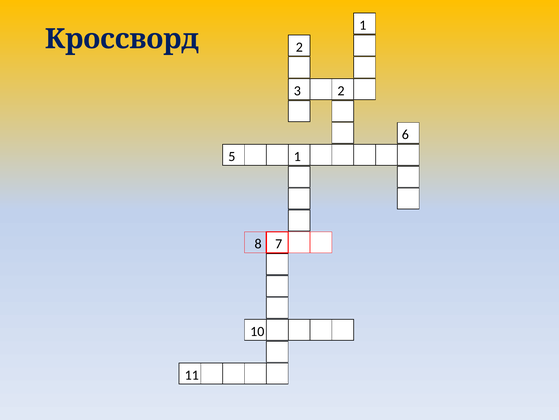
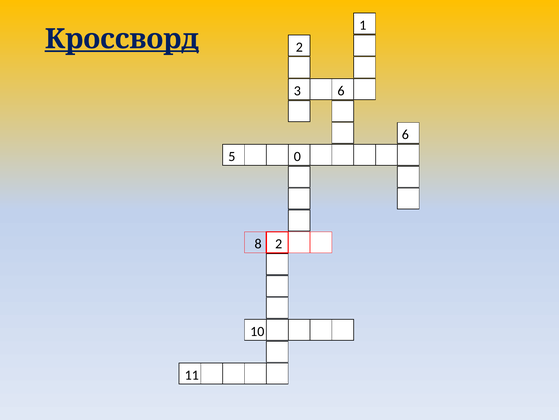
Кроссворд underline: none -> present (122, 39)
3 2: 2 -> 6 (341, 91)
5 1: 1 -> 0 (297, 156)
8 7: 7 -> 2 (279, 244)
